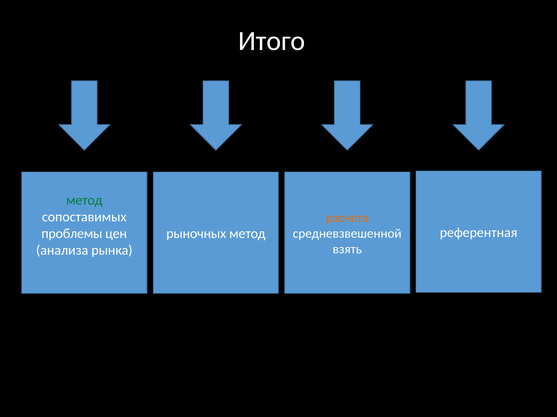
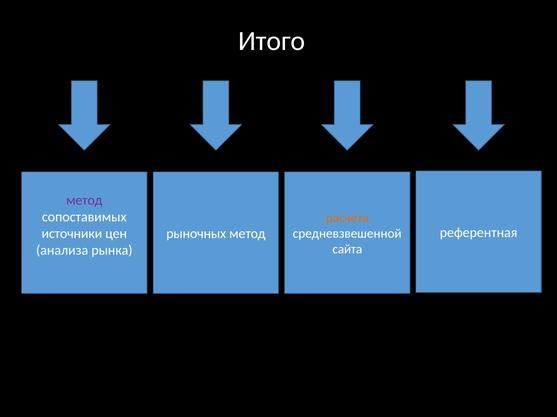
метод colour: green -> purple (84, 201)
проблемы: проблемы -> источники (72, 234)
взять: взять -> сайта (347, 250)
